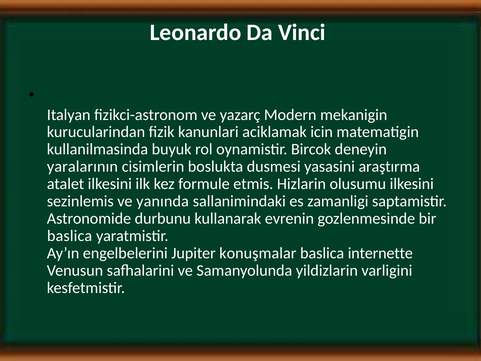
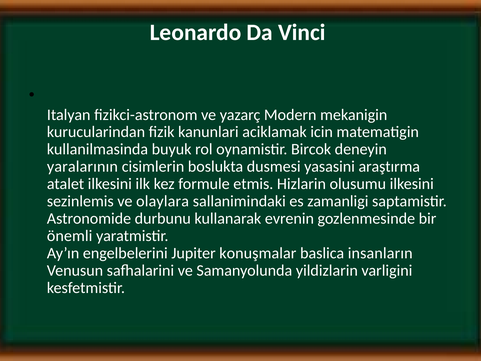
yanında: yanında -> olaylara (163, 201)
baslica: baslica -> önemli (70, 236)
internette: internette -> insanların (380, 253)
